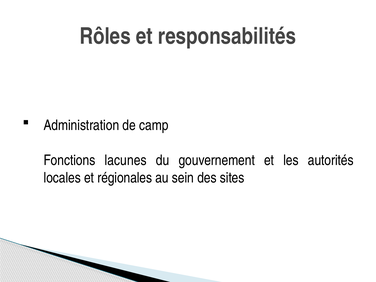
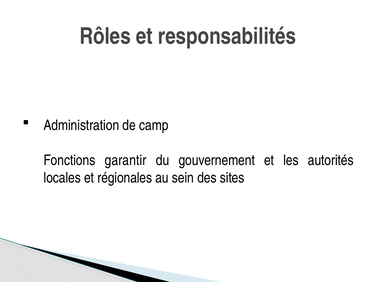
lacunes: lacunes -> garantir (126, 160)
